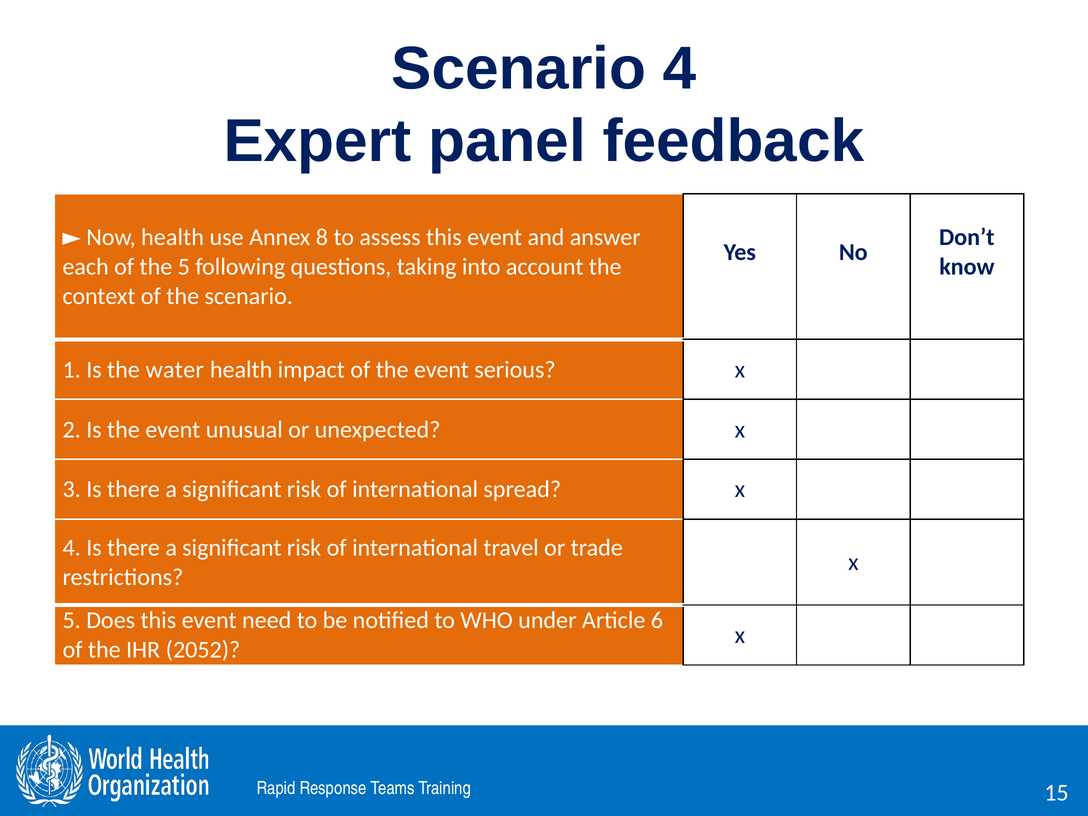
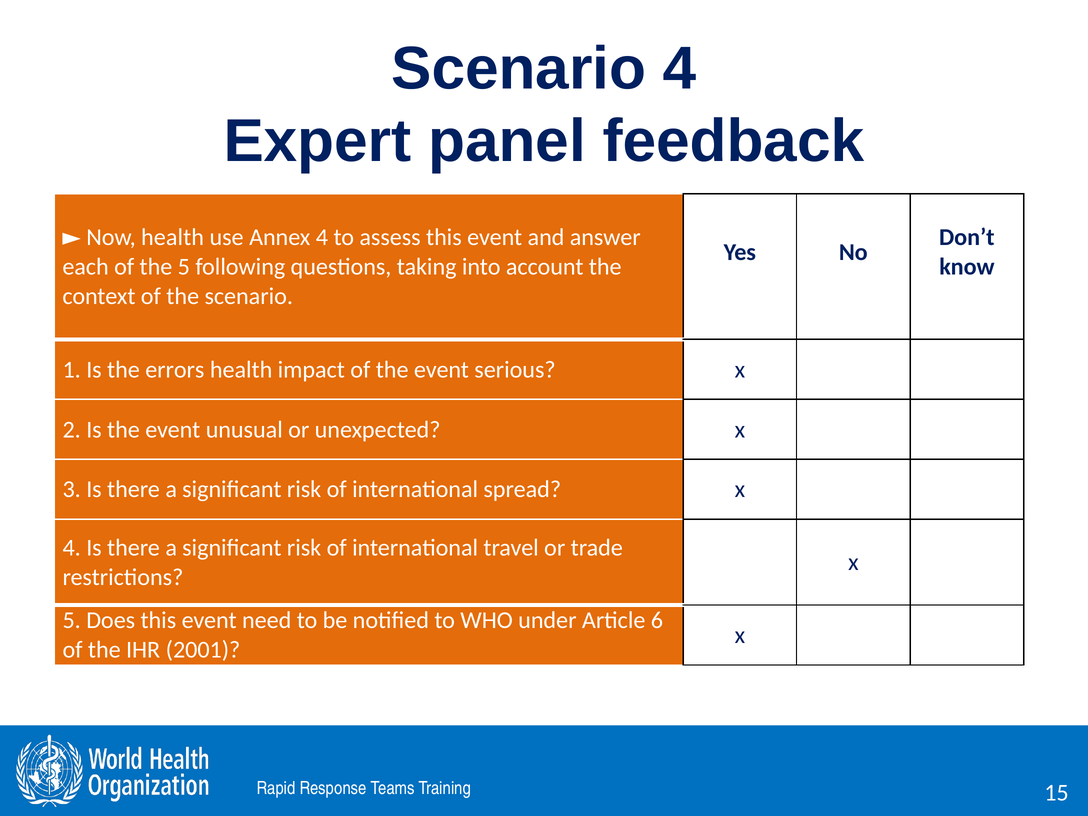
Annex 8: 8 -> 4 (322, 237)
water: water -> errors (175, 370)
2052: 2052 -> 2001 (203, 650)
